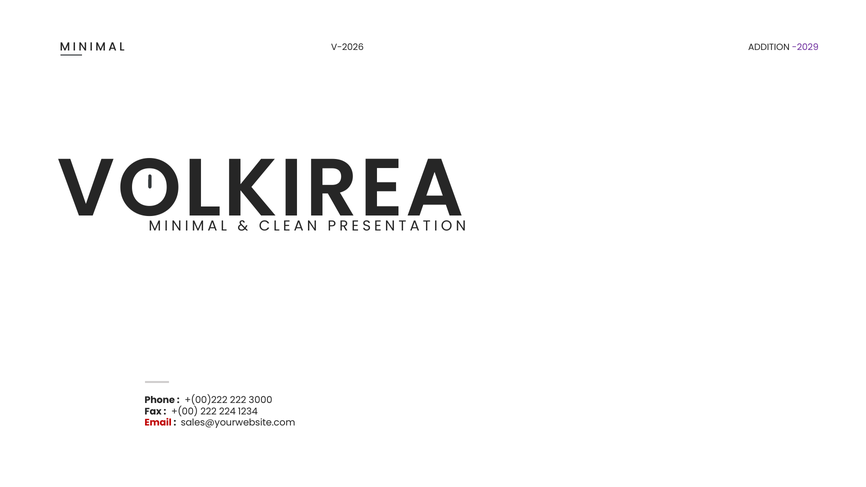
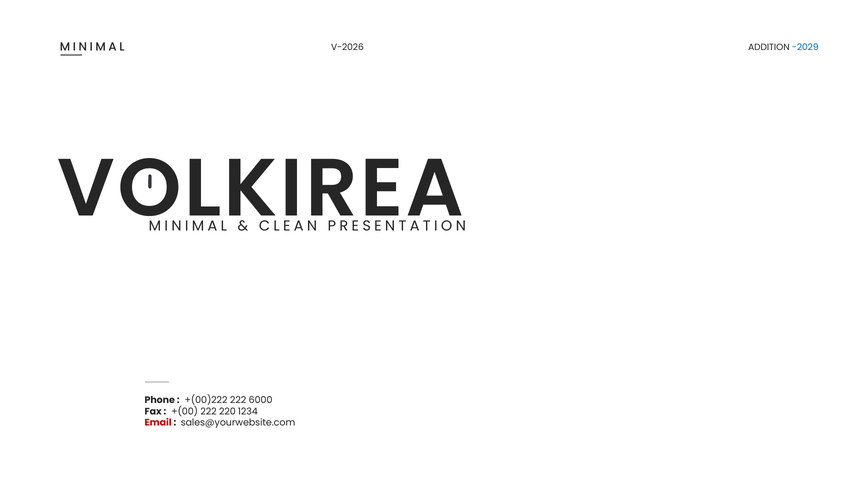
-2029 colour: purple -> blue (805, 47)
3000: 3000 -> 6000 (261, 400)
224: 224 -> 220 (227, 412)
